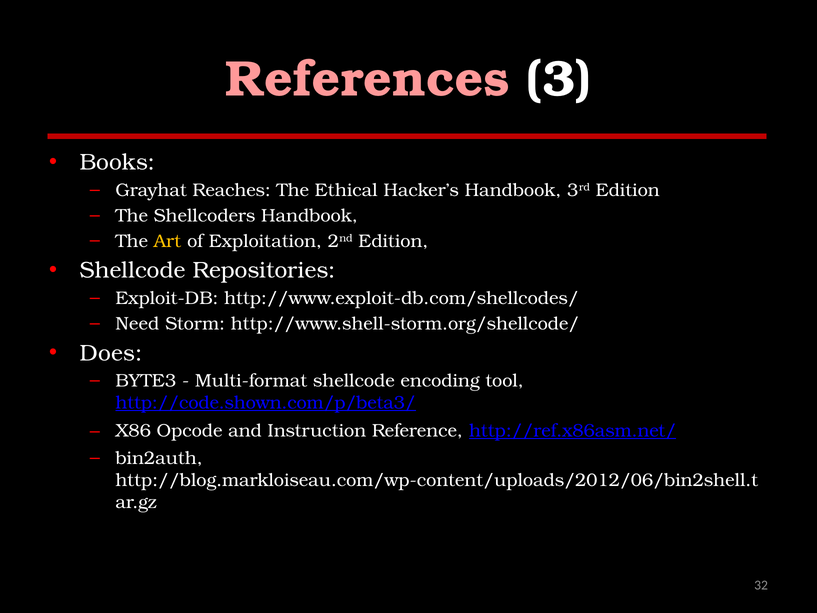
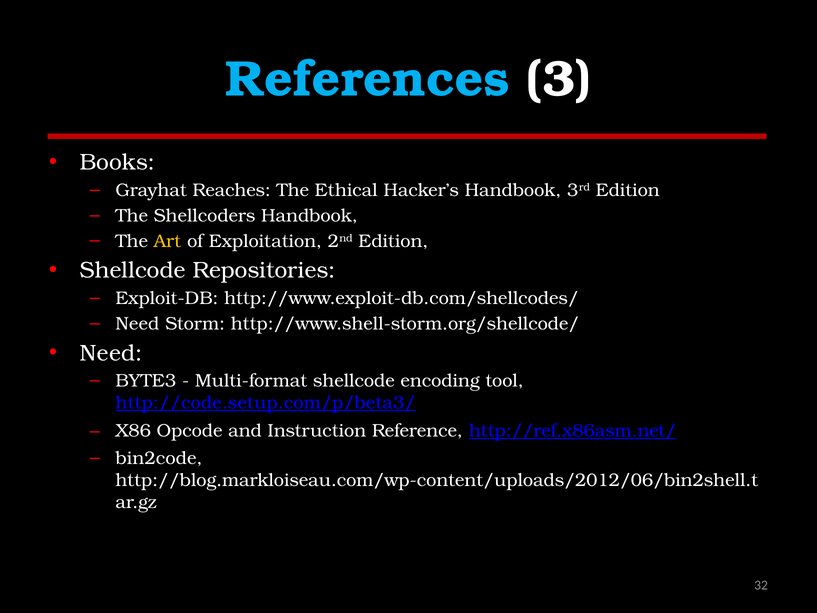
References colour: pink -> light blue (367, 79)
Does: Does -> Need (111, 353)
http://code.shown.com/p/beta3/: http://code.shown.com/p/beta3/ -> http://code.setup.com/p/beta3/ (265, 402)
bin2auth: bin2auth -> bin2code (159, 458)
